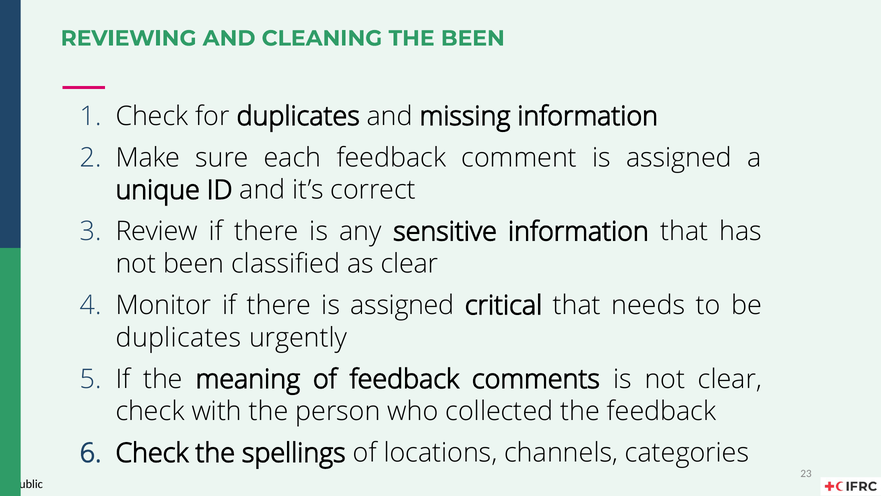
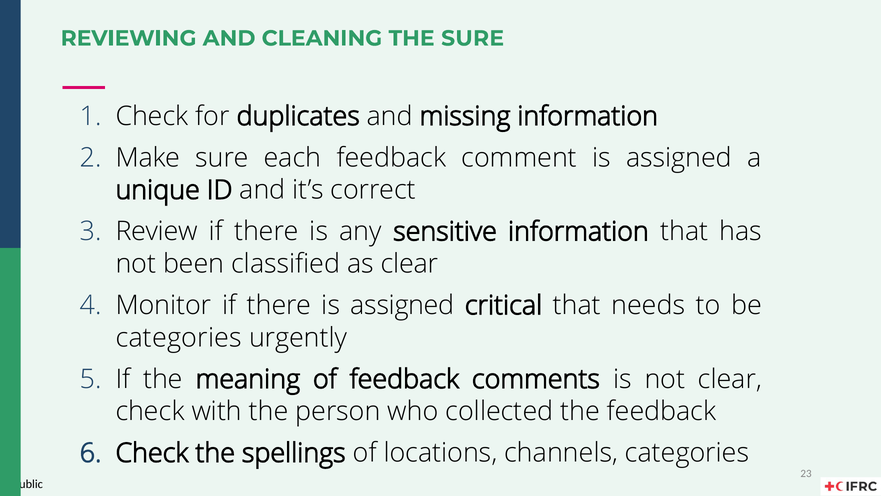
THE BEEN: BEEN -> SURE (473, 38)
duplicates: duplicates -> categories (179, 337)
